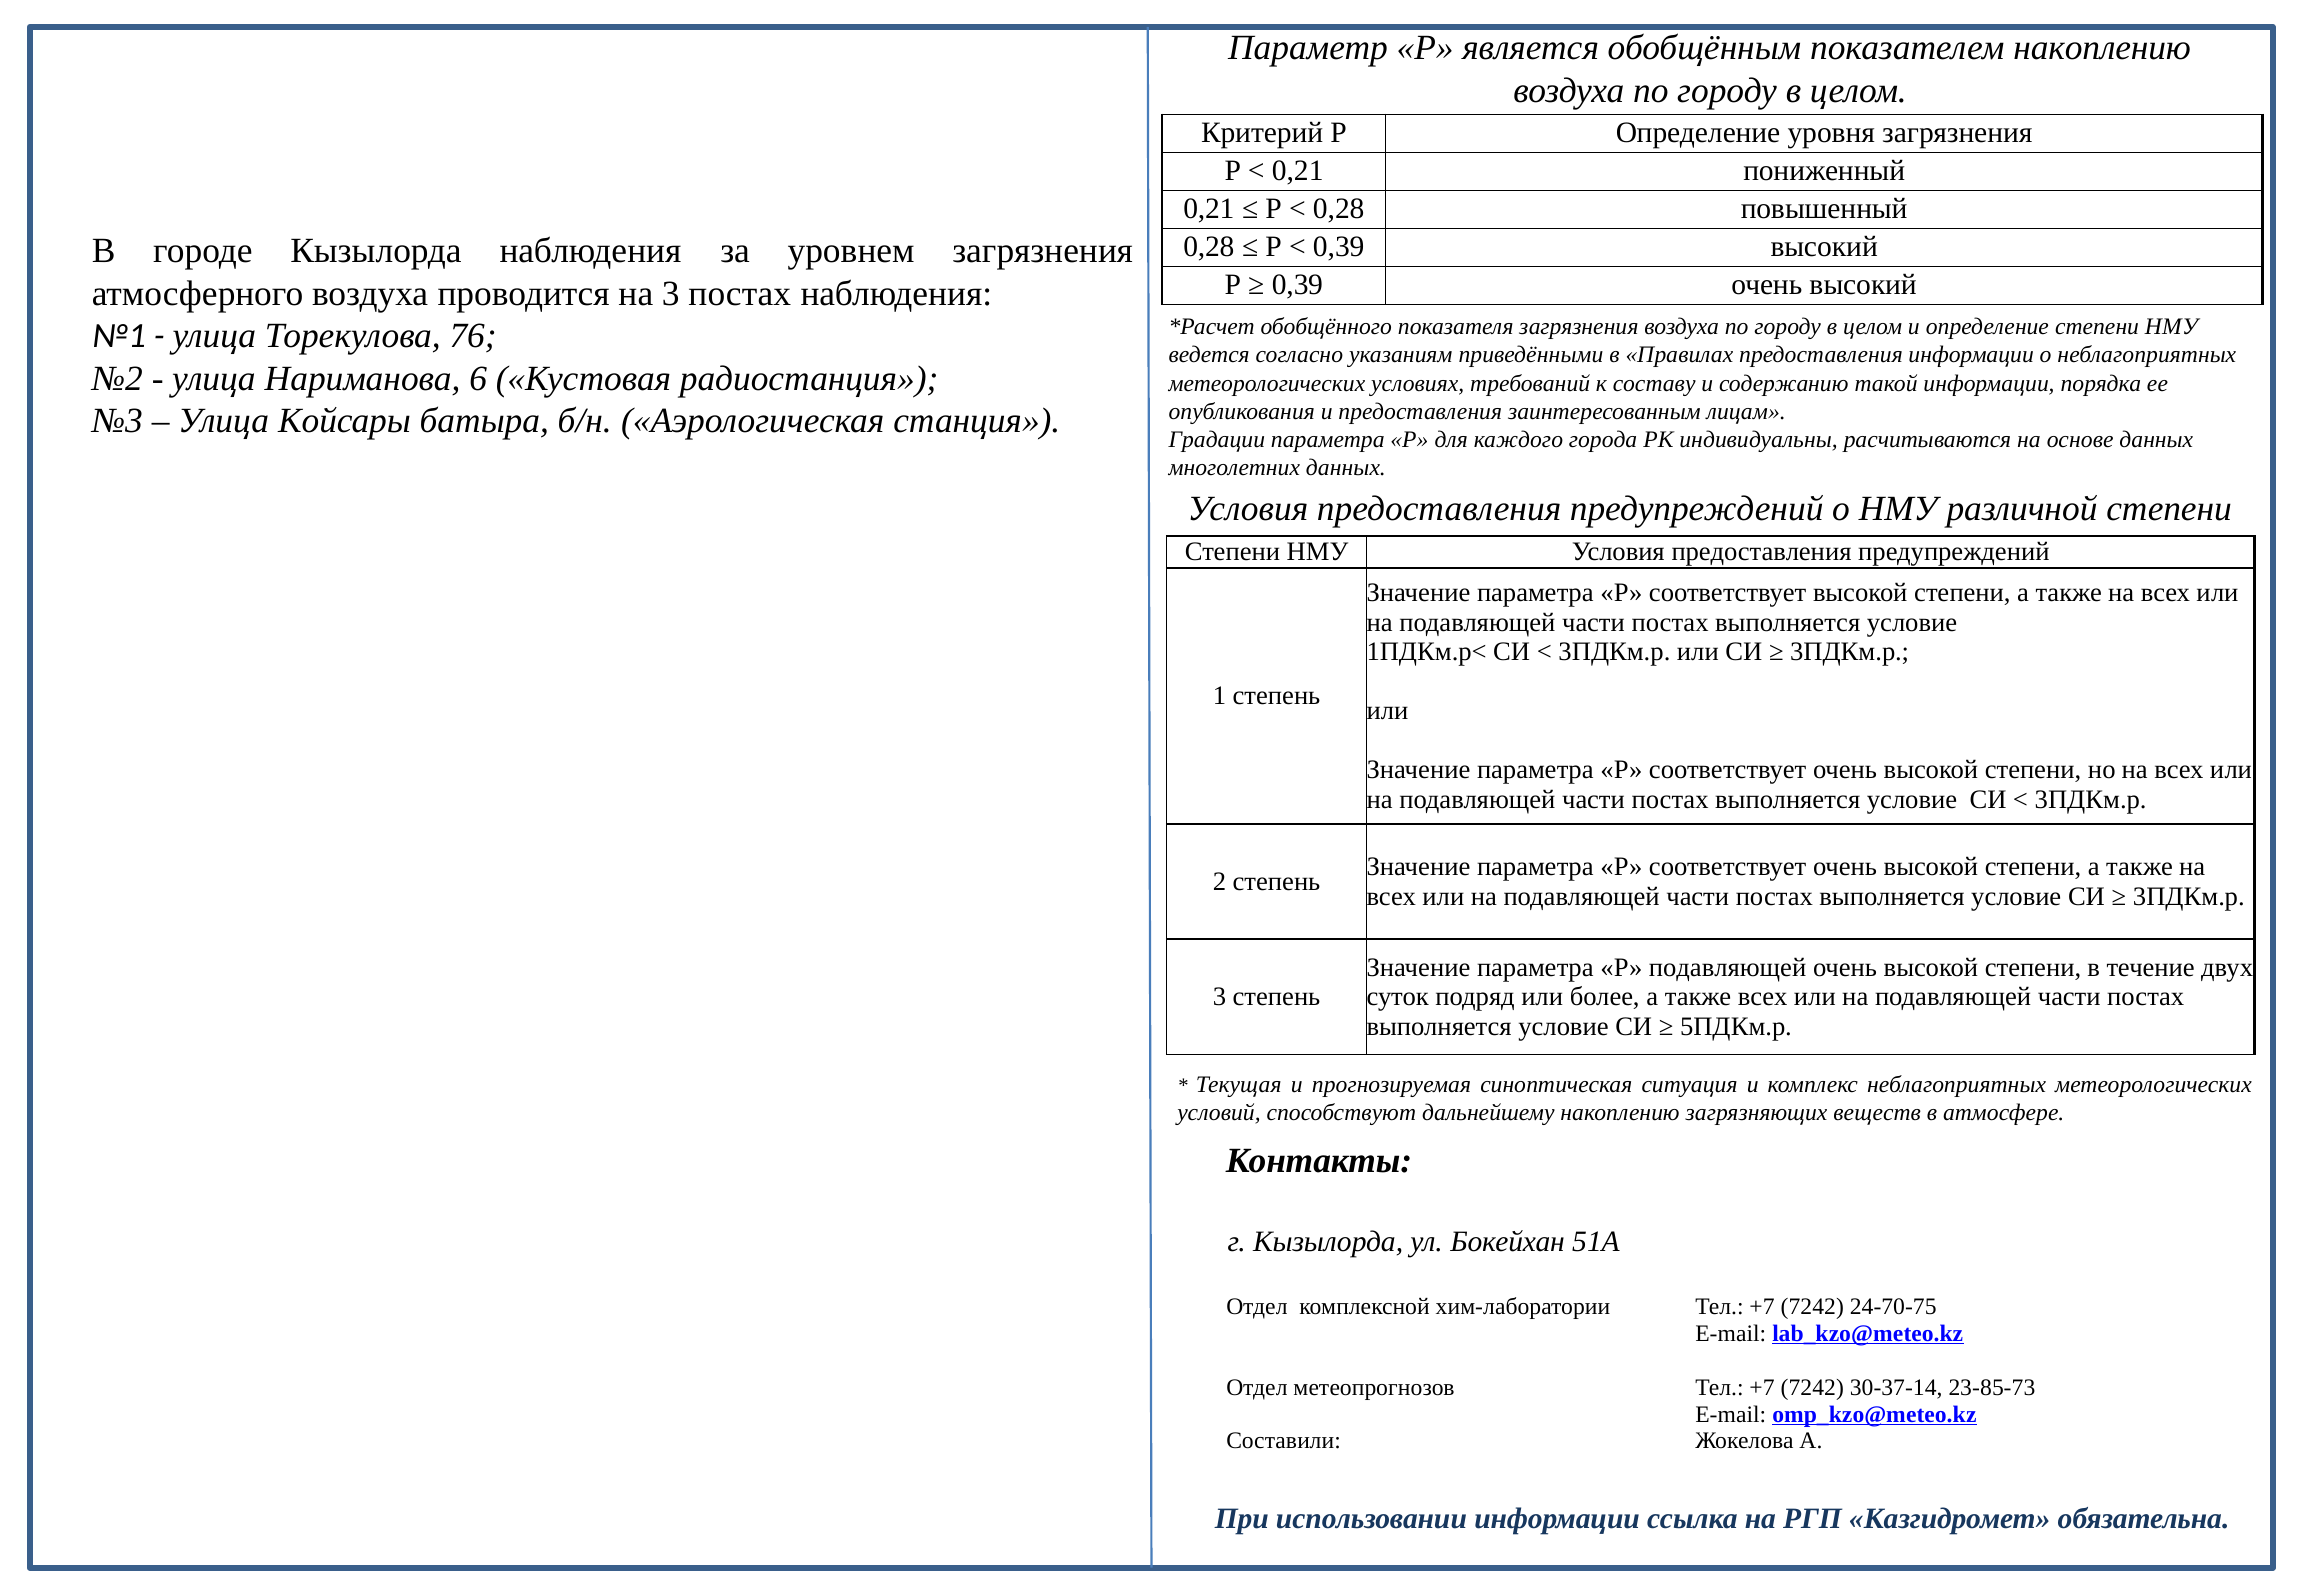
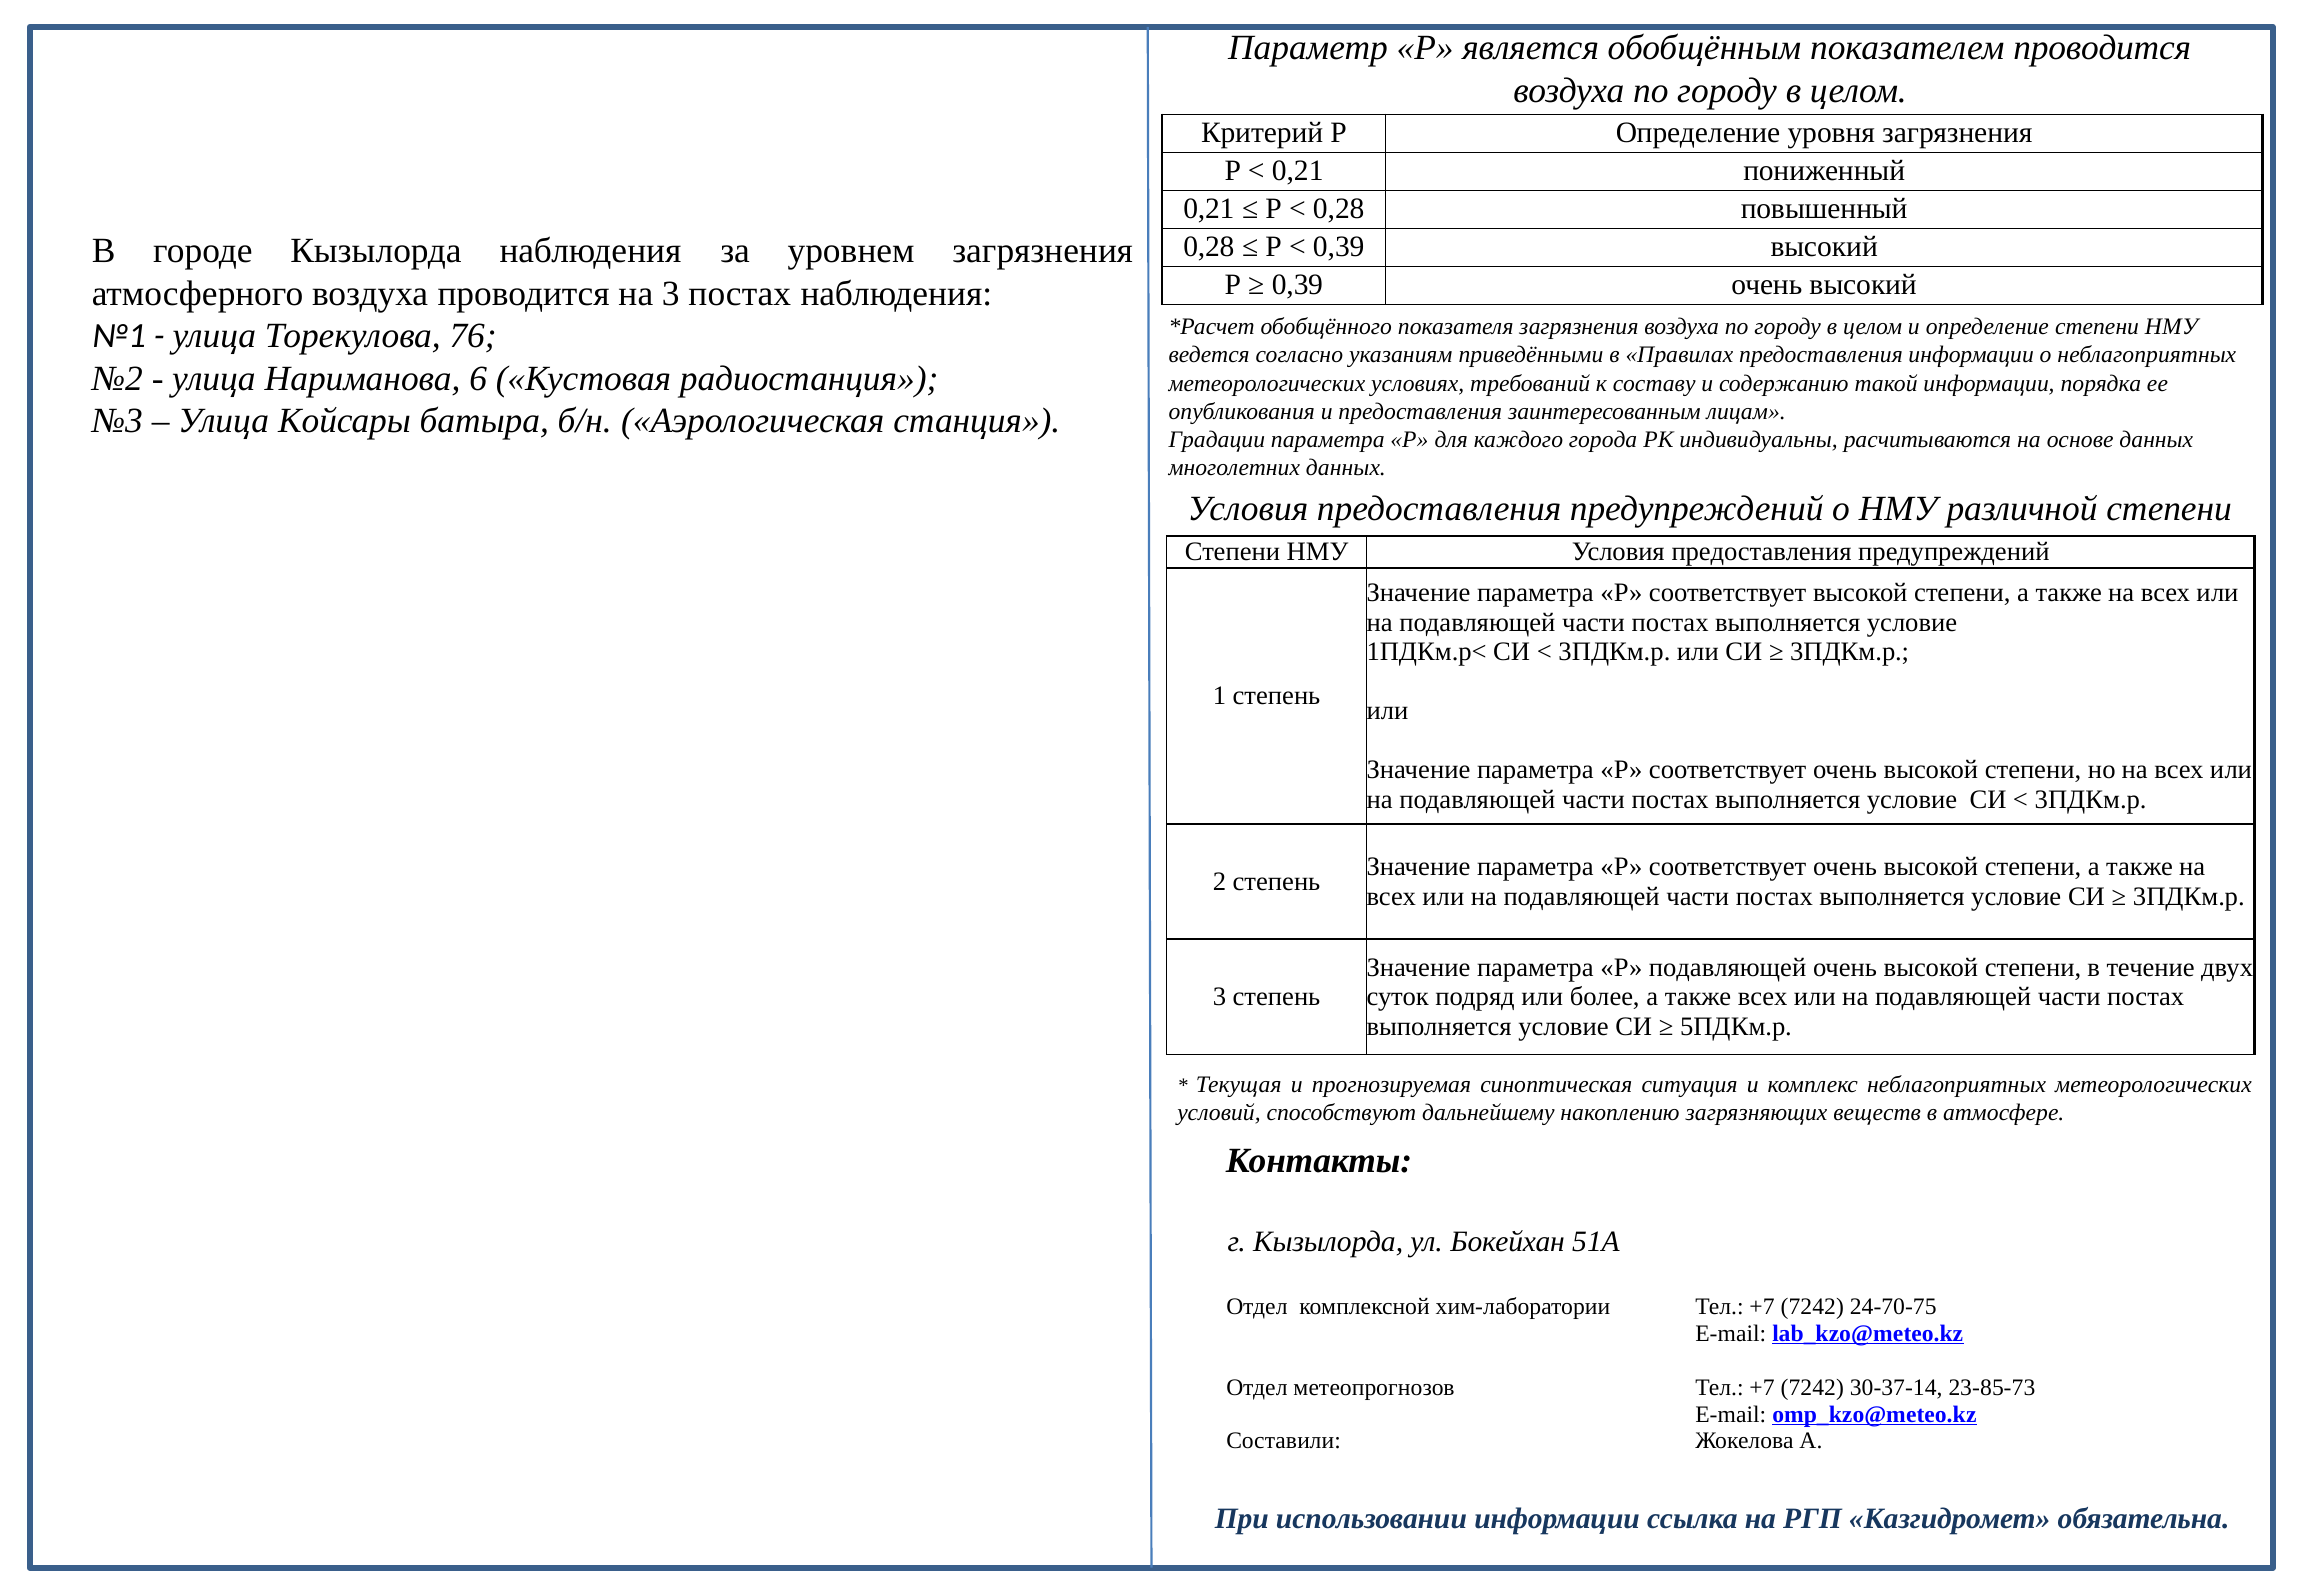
показателем накоплению: накоплению -> проводится (2102, 48)
